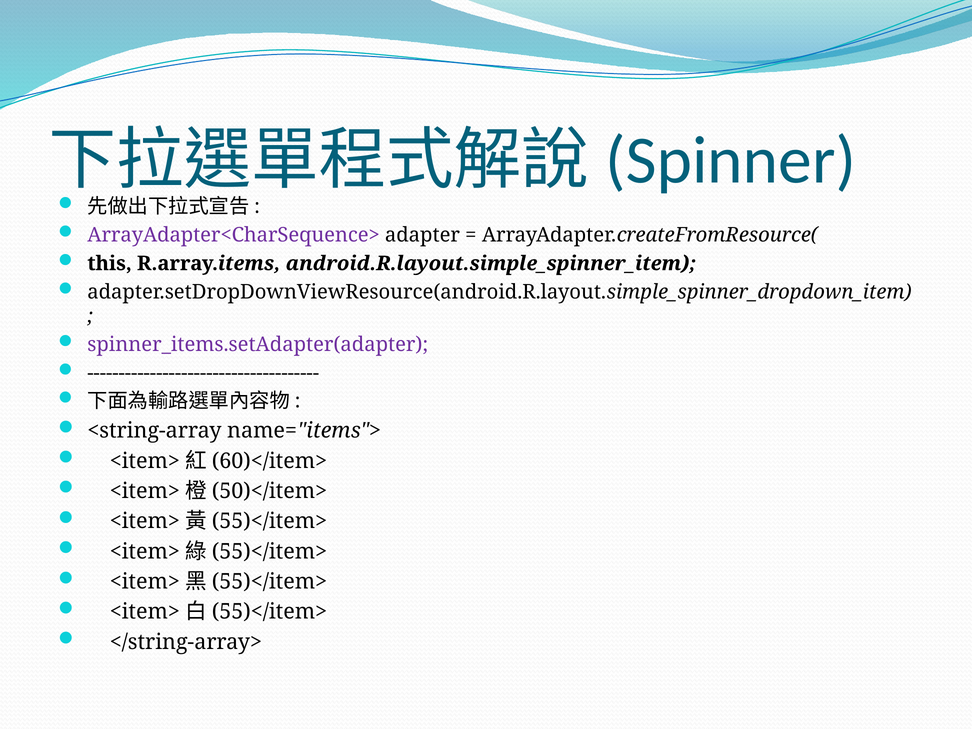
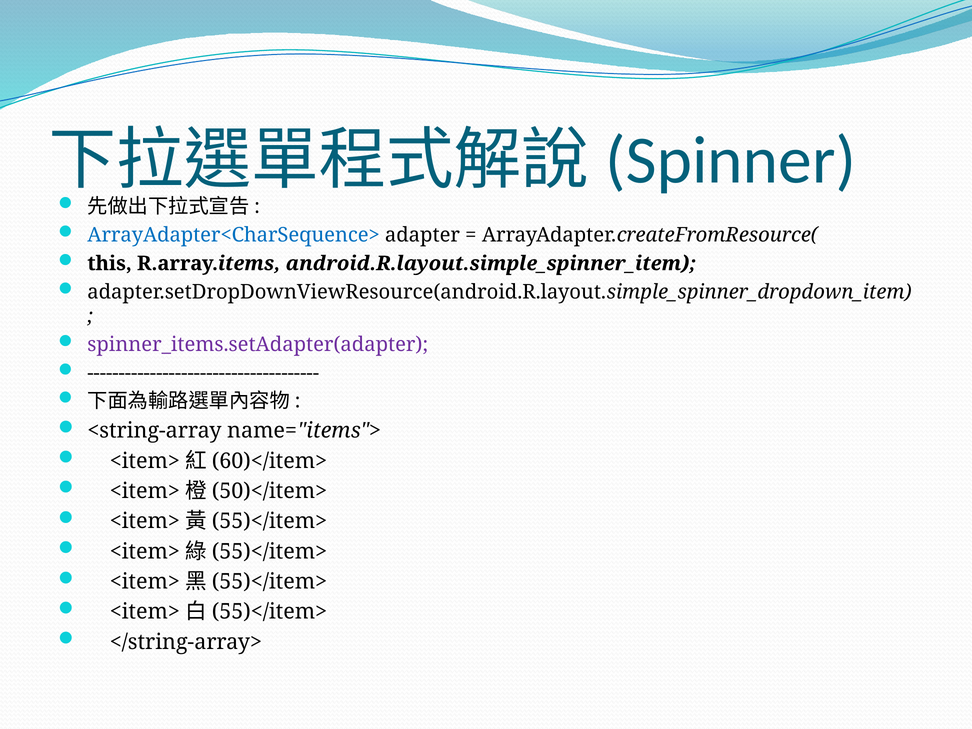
ArrayAdapter<CharSequence> colour: purple -> blue (234, 235)
